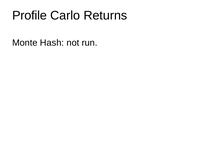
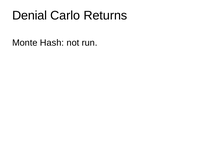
Profile: Profile -> Denial (30, 15)
